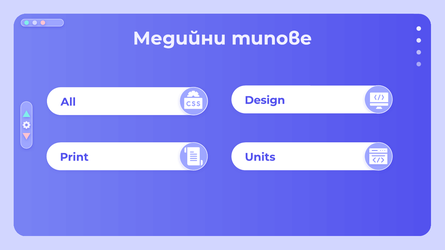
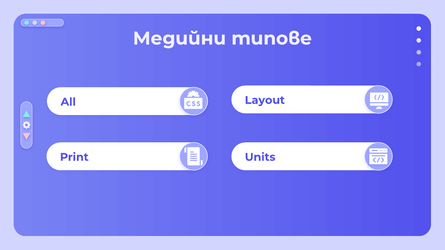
Design: Design -> Layout (265, 100)
